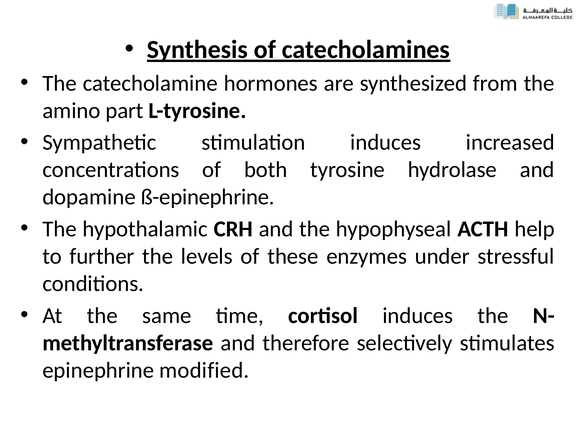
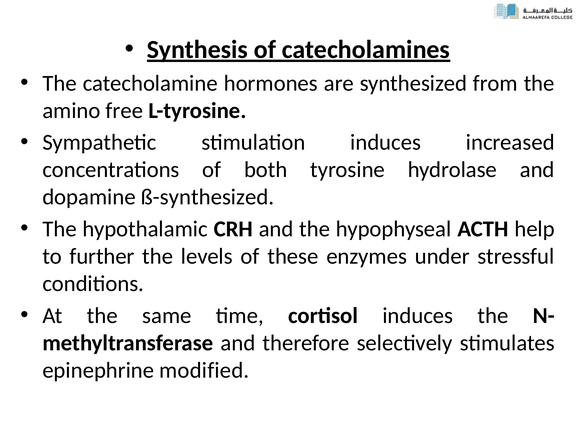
part: part -> free (124, 111)
ß-epinephrine: ß-epinephrine -> ß-synthesized (208, 197)
